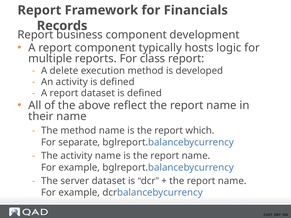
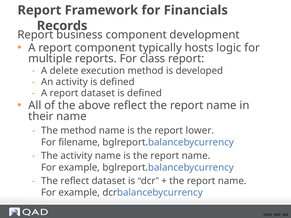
which: which -> lower (200, 131)
separate: separate -> filename (79, 142)
The server: server -> reflect (75, 181)
